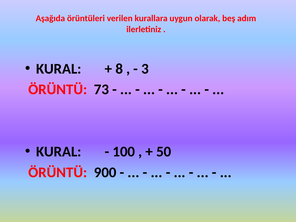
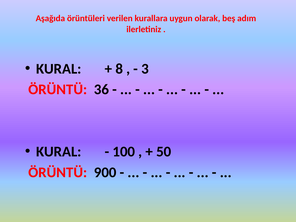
73: 73 -> 36 (101, 89)
